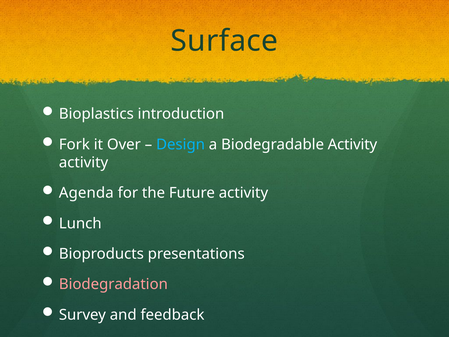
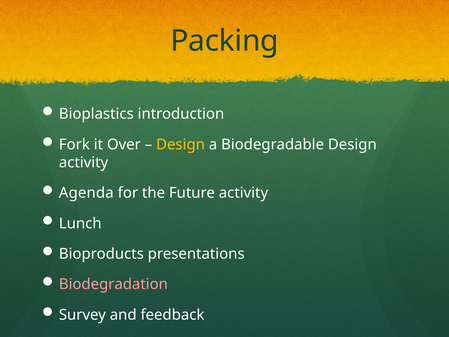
Surface: Surface -> Packing (225, 41)
Design colour: light blue -> yellow (181, 144)
Biodegradable Activity: Activity -> Design (352, 144)
